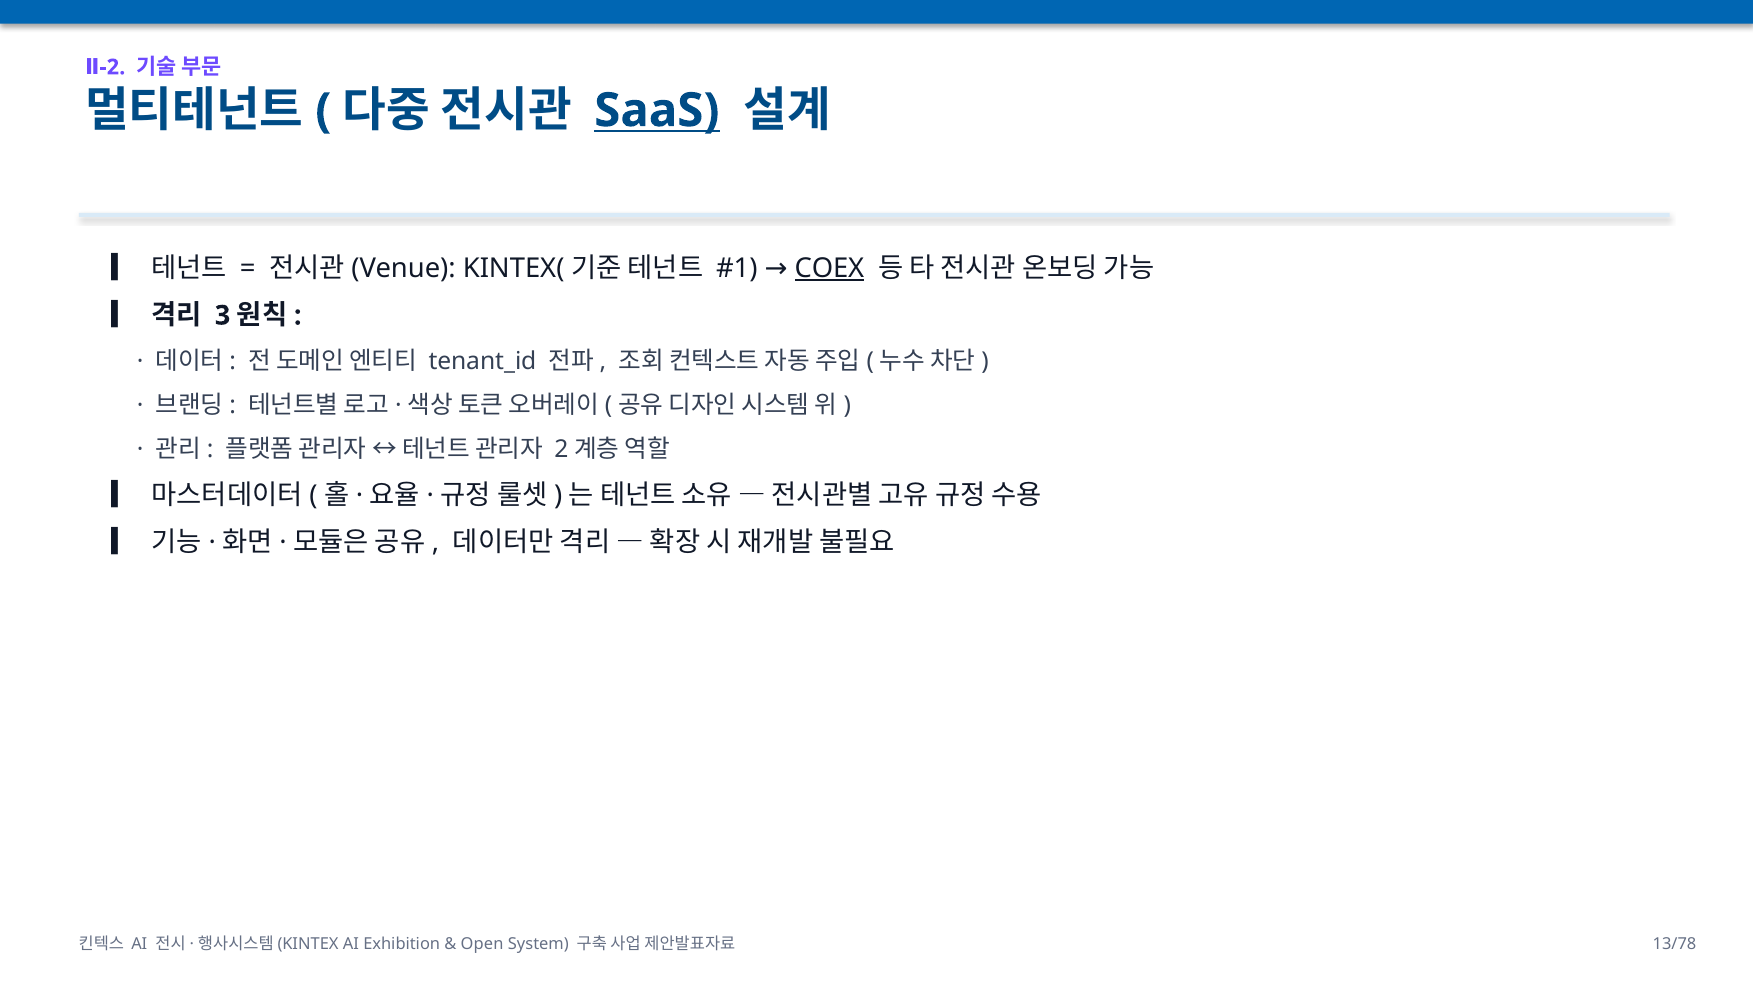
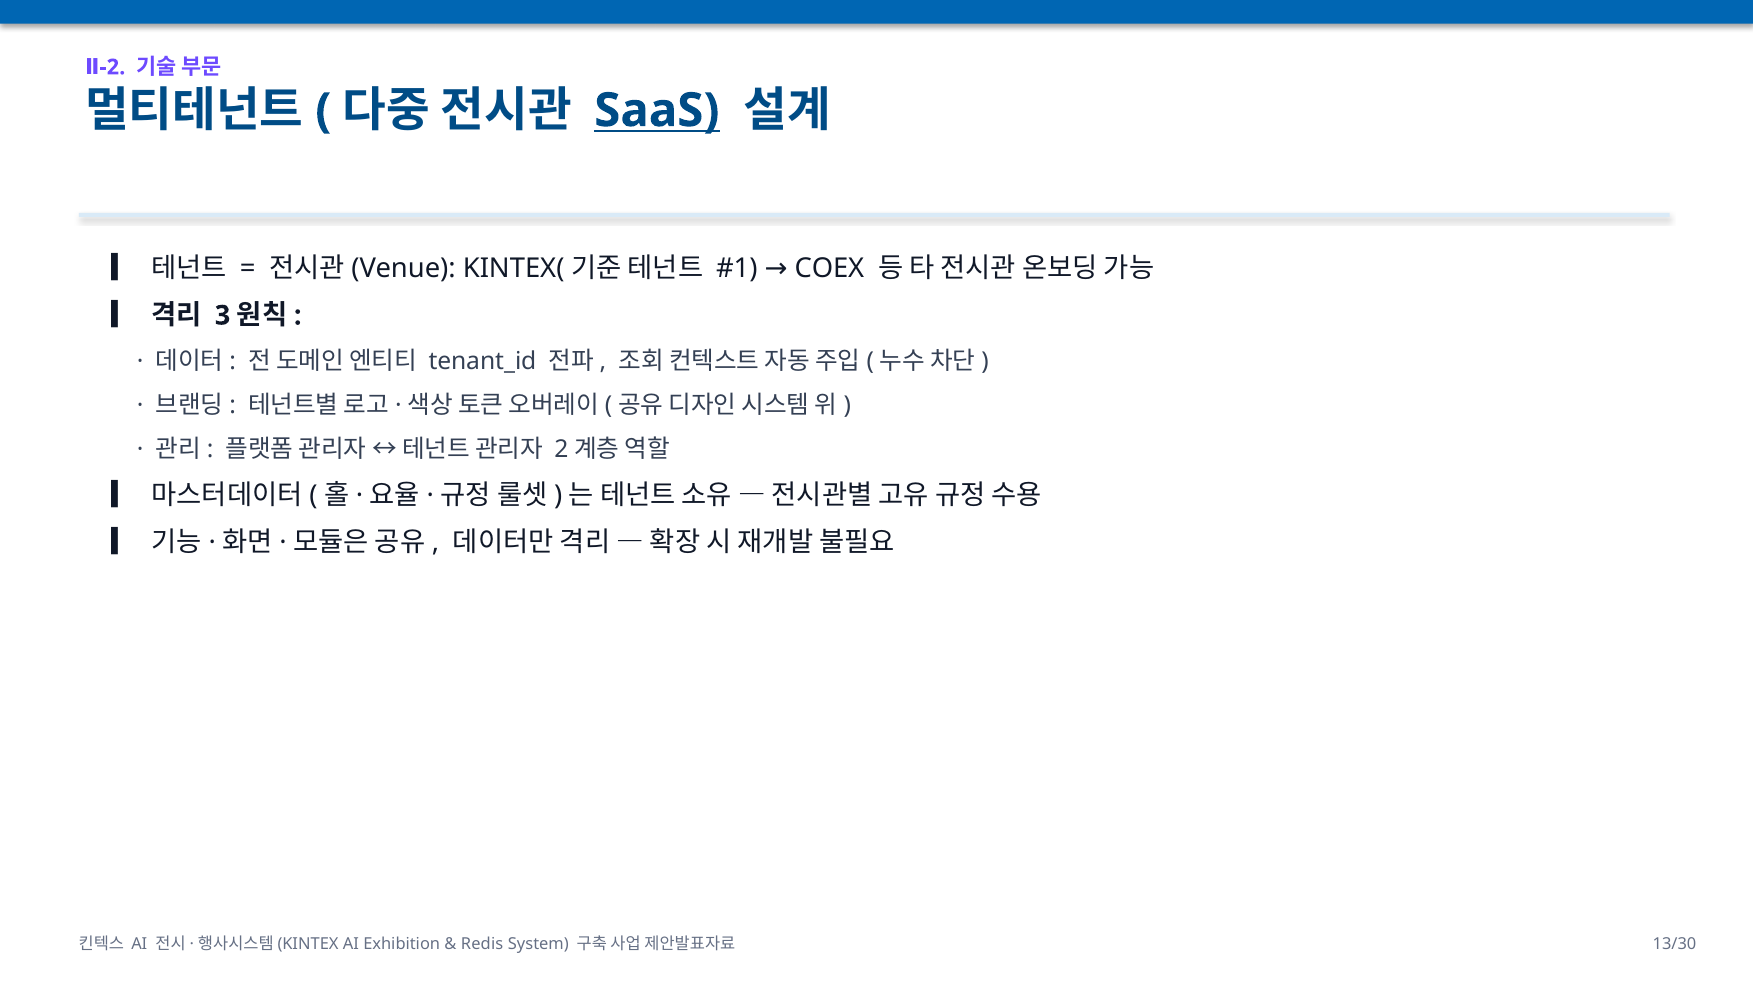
COEX underline: present -> none (829, 268)
Open: Open -> Redis (482, 944)
13/78: 13/78 -> 13/30 (1675, 944)
